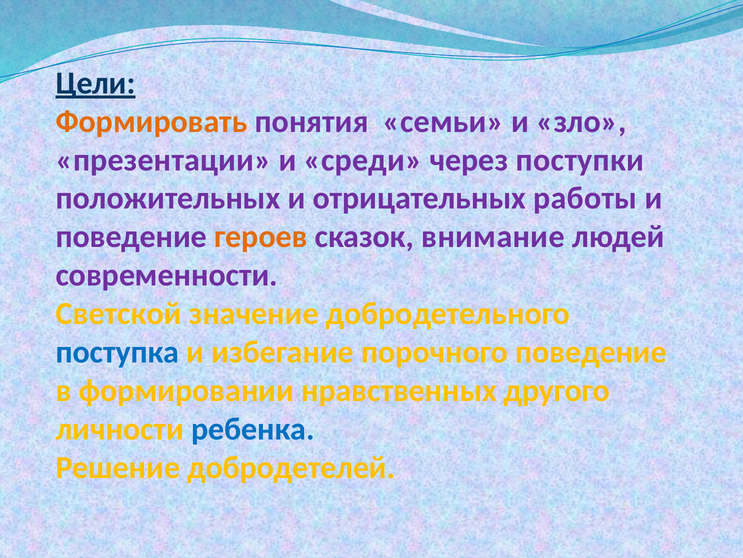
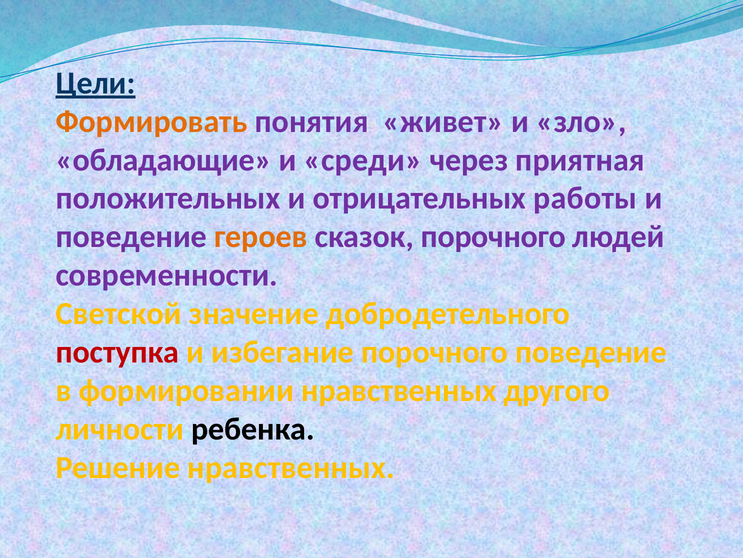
семьи: семьи -> живет (444, 121)
презентации: презентации -> обладающие (164, 160)
поступки: поступки -> приятная (580, 160)
сказок внимание: внимание -> порочного (493, 237)
поступка colour: blue -> red (117, 352)
ребенка colour: blue -> black (253, 429)
Решение добродетелей: добродетелей -> нравственных (291, 467)
